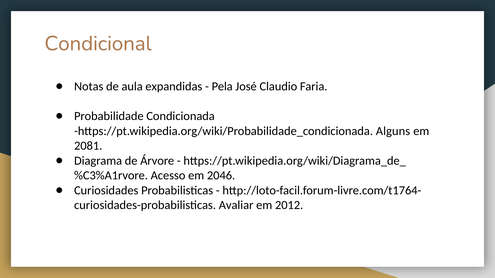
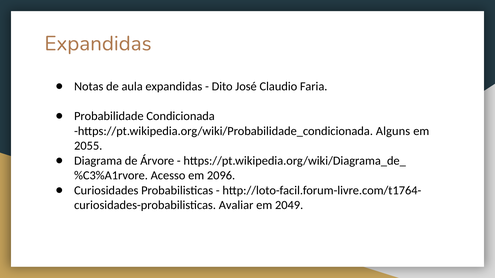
Condicional: Condicional -> Expandidas (98, 44)
Pela: Pela -> Dito (222, 87)
2081: 2081 -> 2055 (88, 146)
2046: 2046 -> 2096 (221, 176)
2012: 2012 -> 2049 (289, 205)
